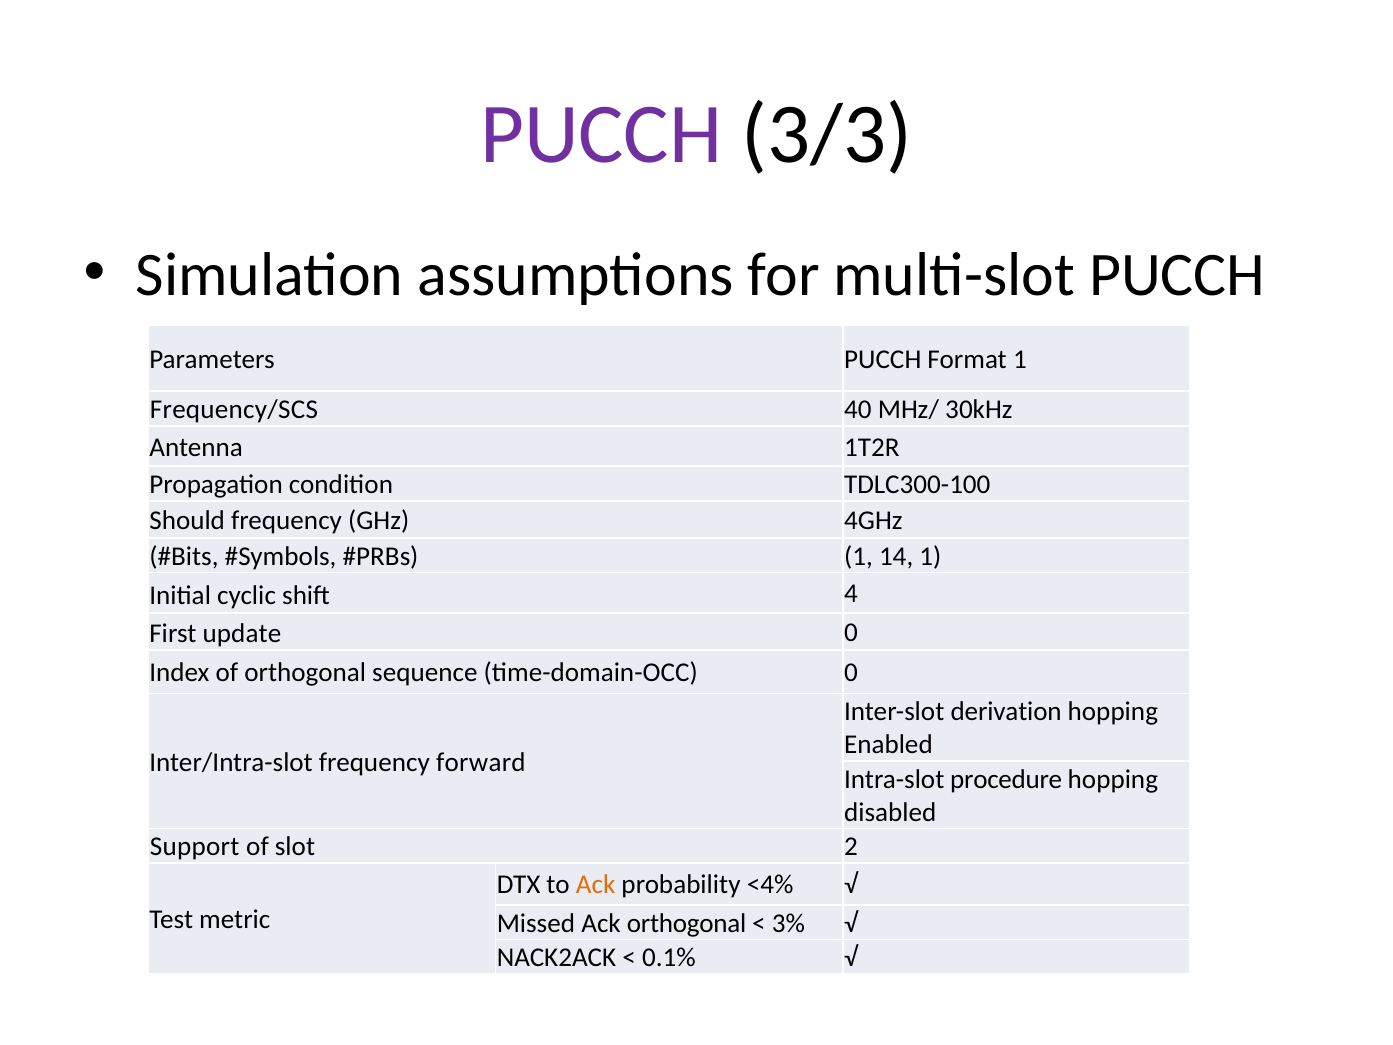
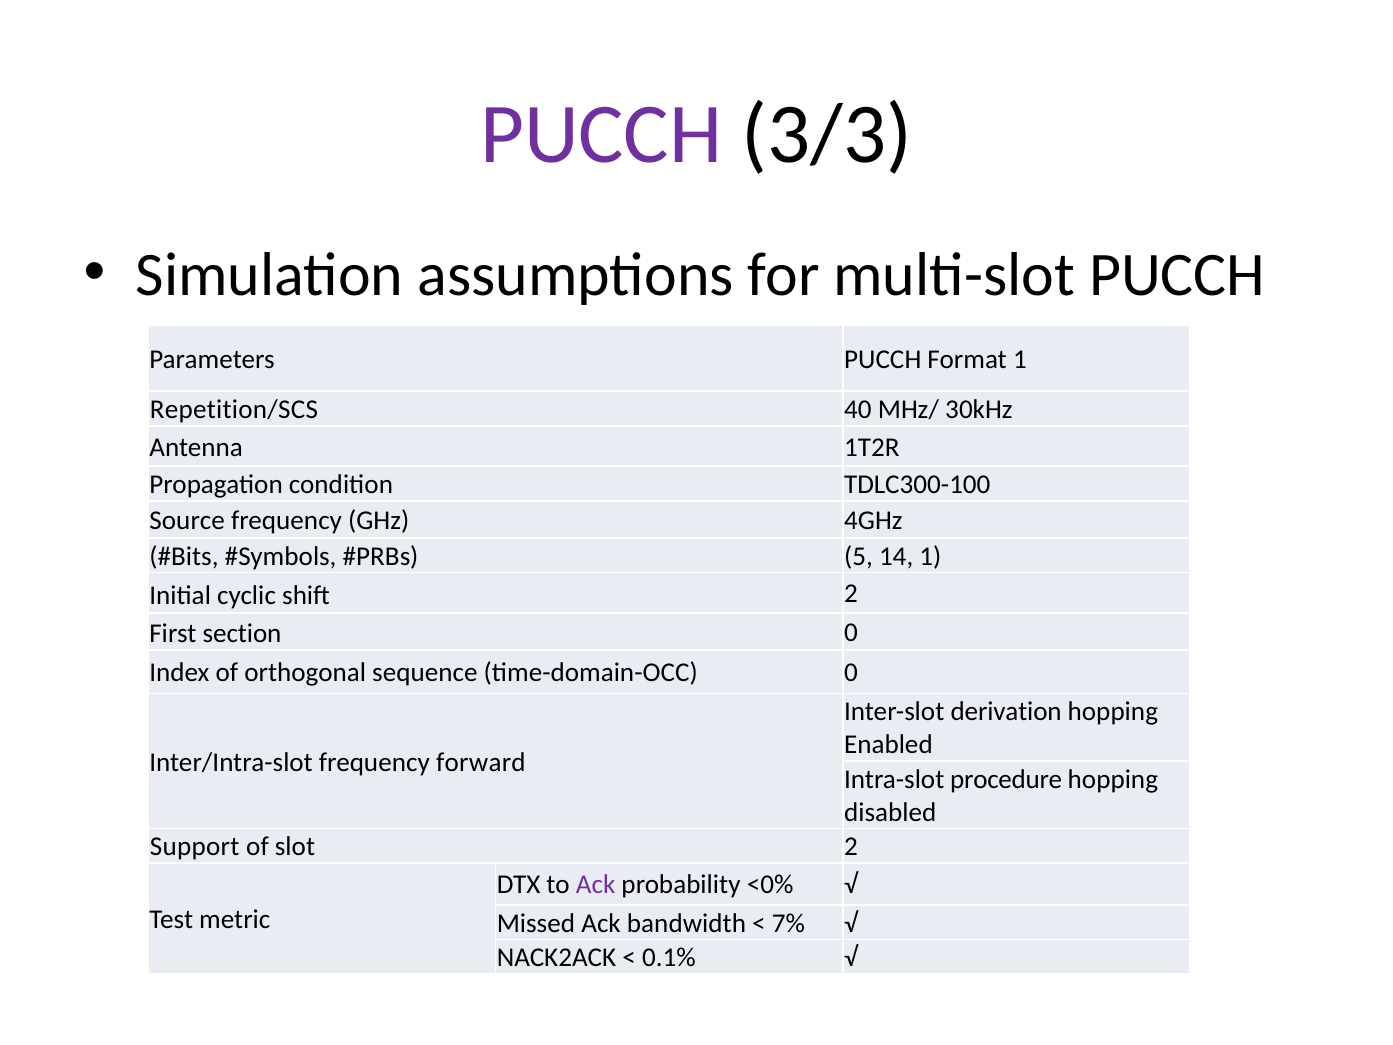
Frequency/SCS: Frequency/SCS -> Repetition/SCS (234, 410)
Should: Should -> Source (187, 520)
1: 1 -> 5 (858, 556)
shift 4: 4 -> 2 (851, 594)
update: update -> section (242, 634)
Ack colour: orange -> purple (596, 885)
<4%: <4% -> <0% (770, 885)
Ack orthogonal: orthogonal -> bandwidth (686, 923)
3%: 3% -> 7% (788, 923)
